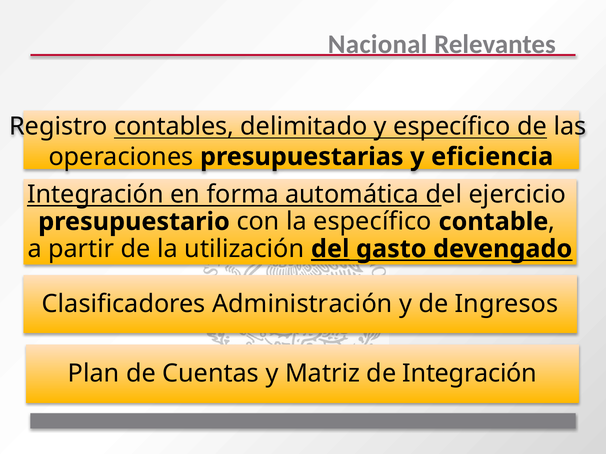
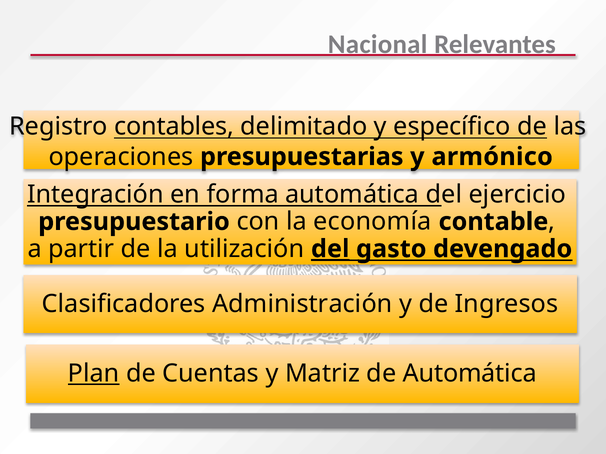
eficiencia: eficiencia -> armónico (492, 157)
la específico: específico -> economía (372, 222)
Plan underline: none -> present (94, 374)
de Integración: Integración -> Automática (470, 374)
